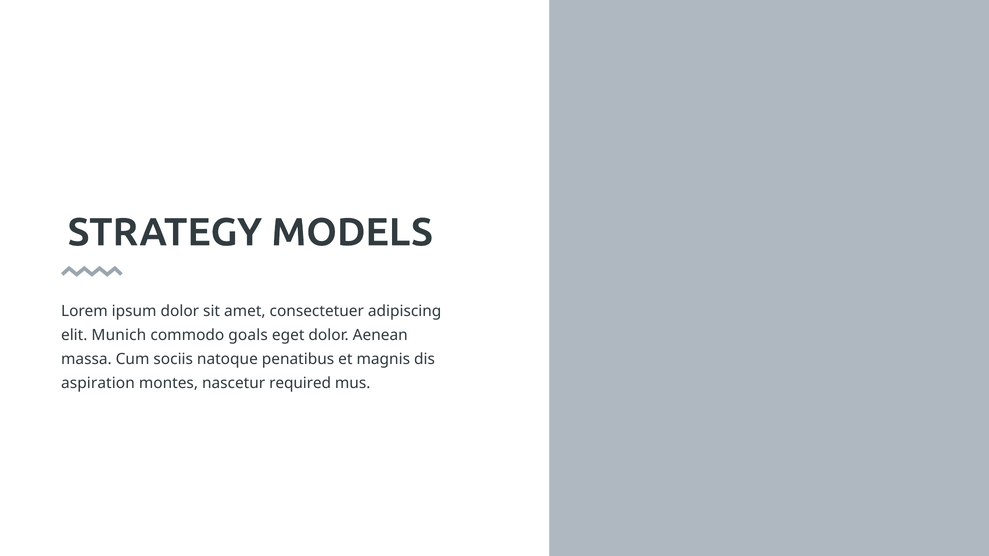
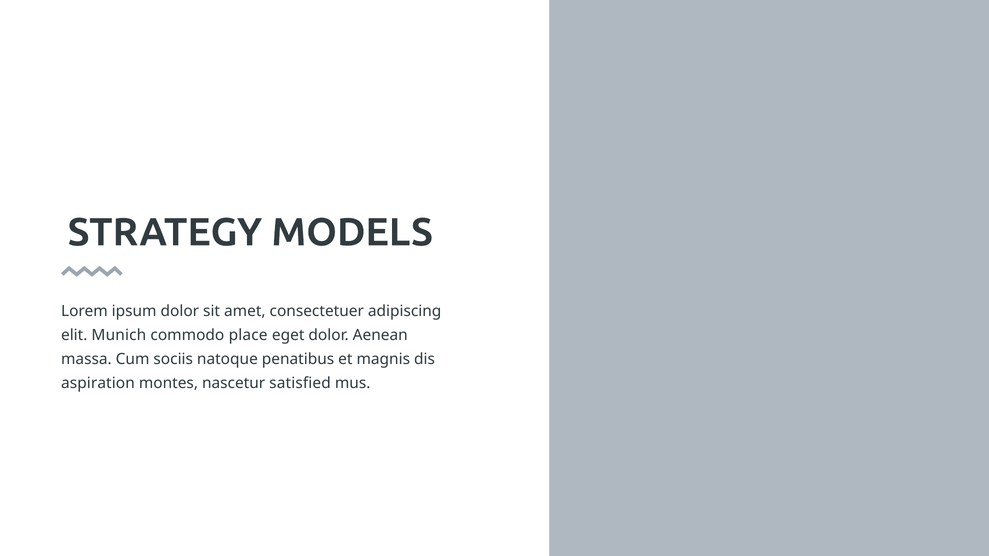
goals: goals -> place (248, 335)
required: required -> satisfied (300, 384)
